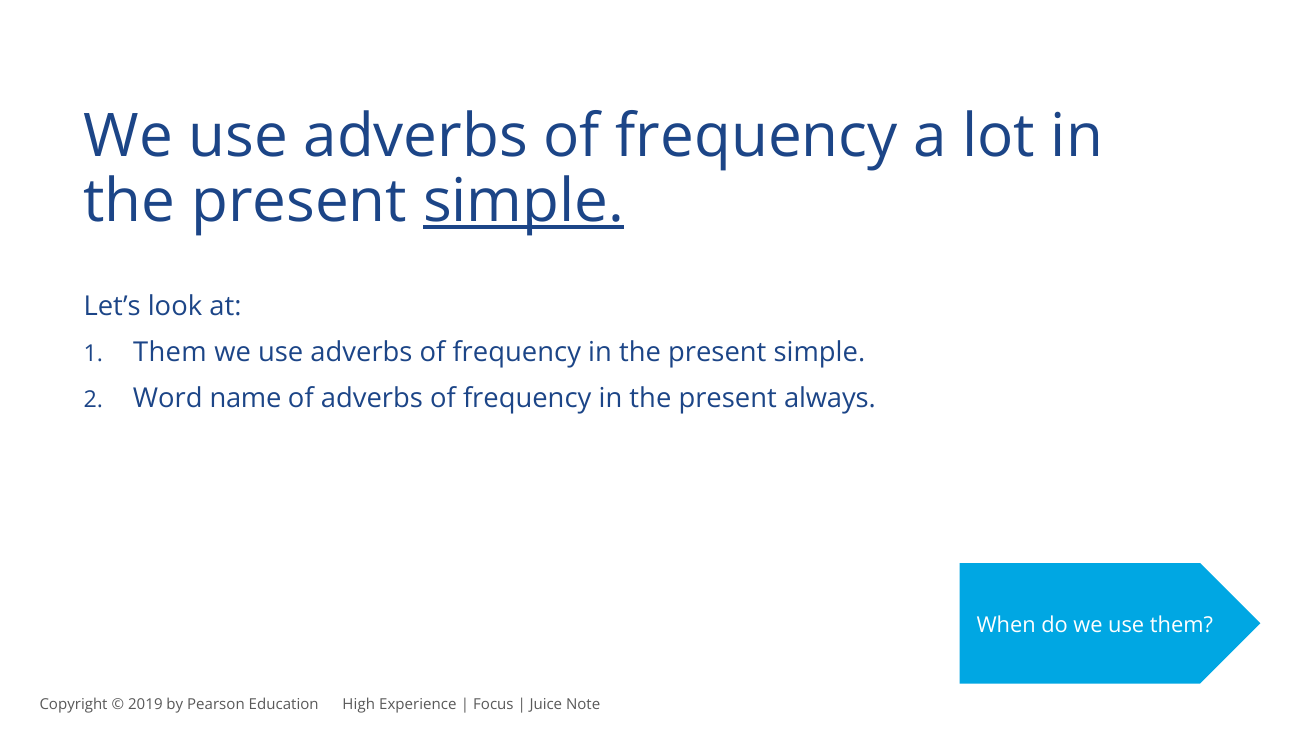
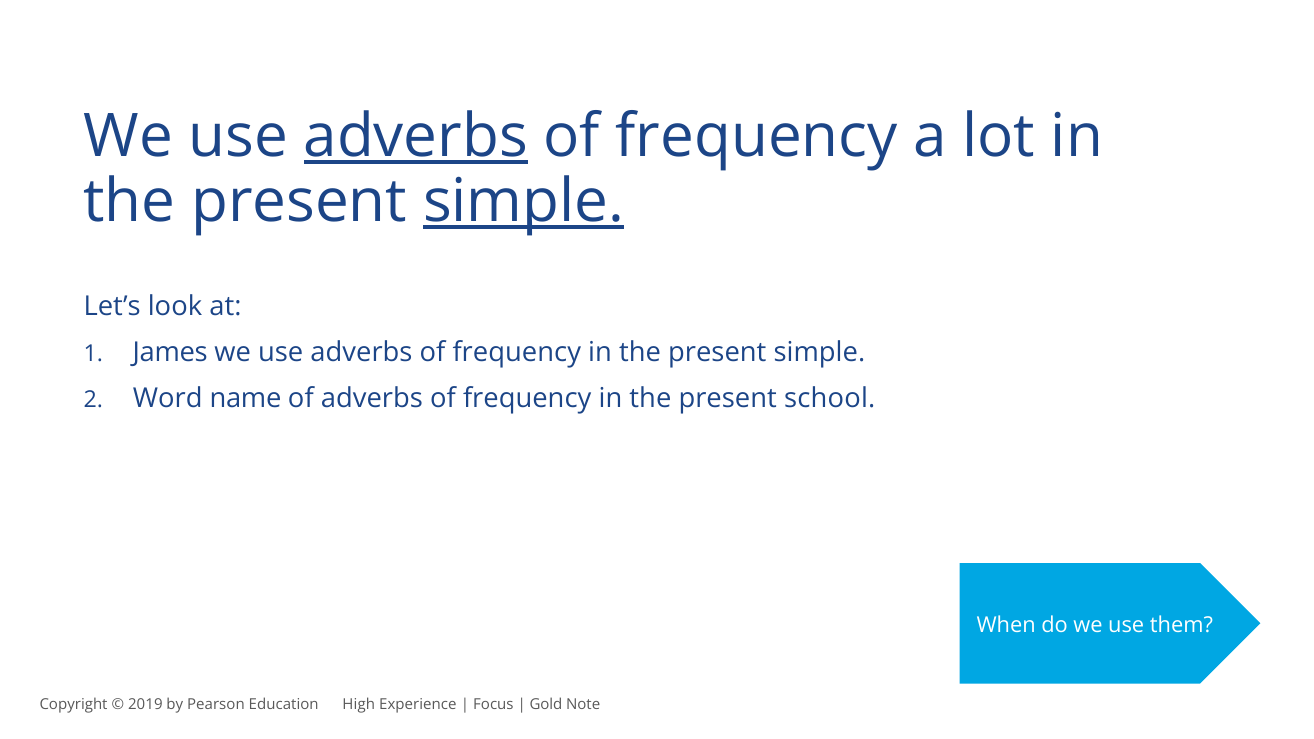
adverbs underline: none -> present (416, 136)
Them: Them -> James (170, 353)
always: always -> school (830, 399)
Juice: Juice -> Gold (546, 704)
